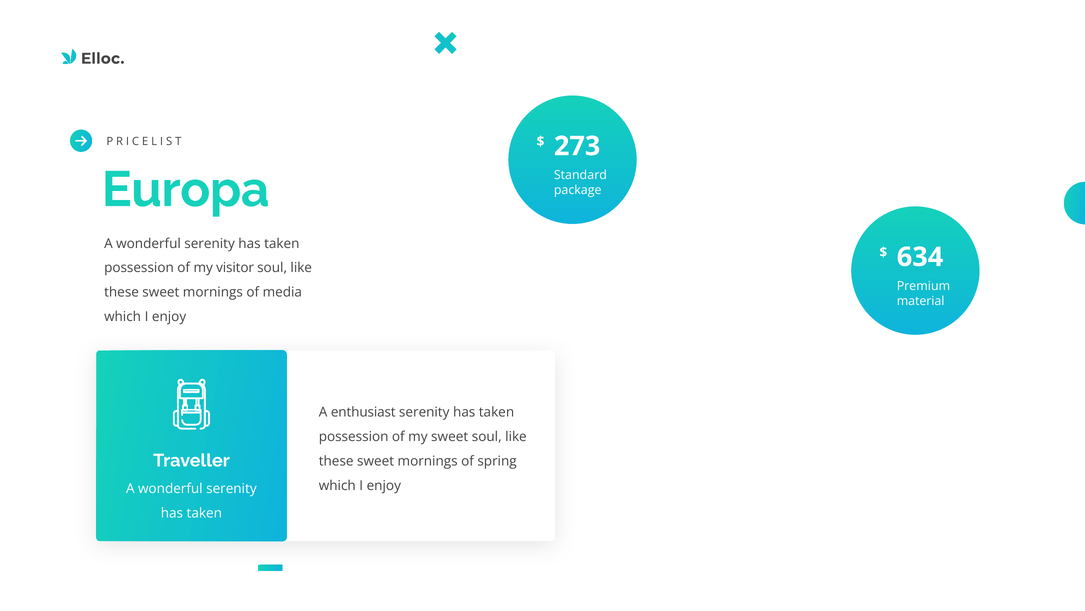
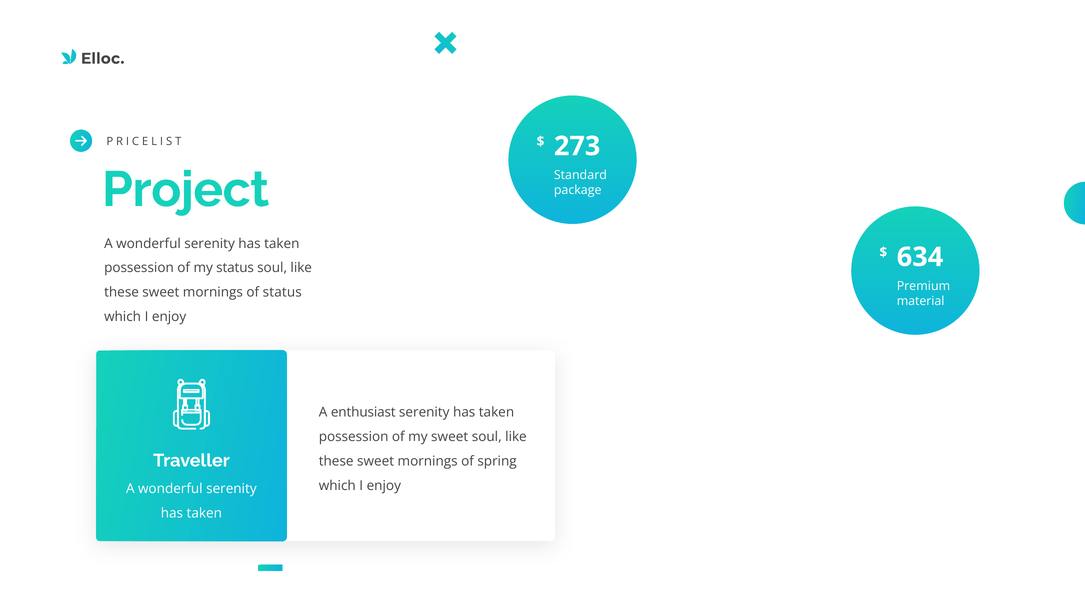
Europa: Europa -> Project (186, 189)
my visitor: visitor -> status (235, 268)
of media: media -> status (282, 292)
